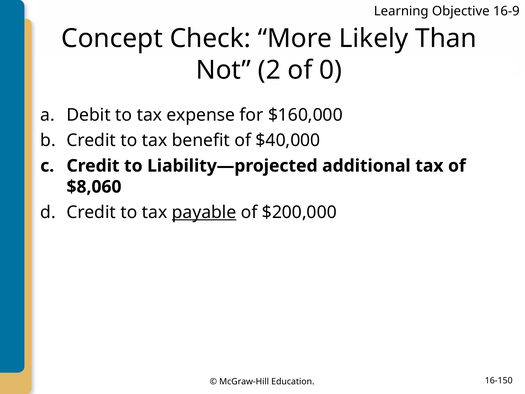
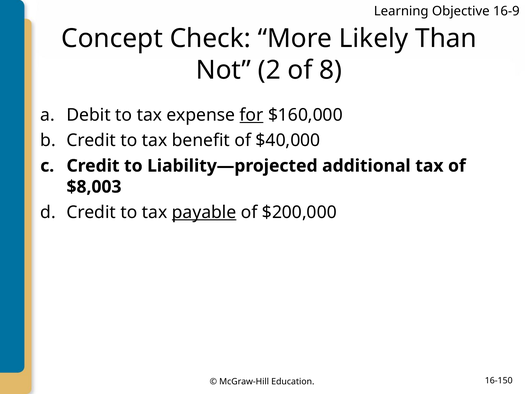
0: 0 -> 8 (331, 70)
for underline: none -> present (252, 115)
$8,060: $8,060 -> $8,003 (94, 187)
